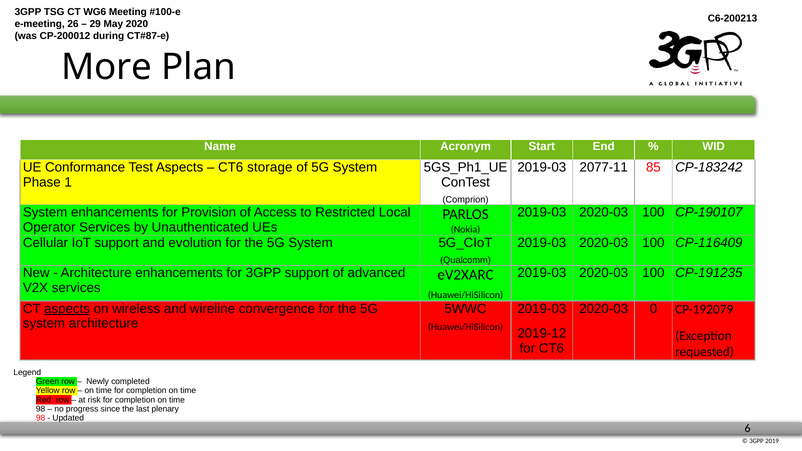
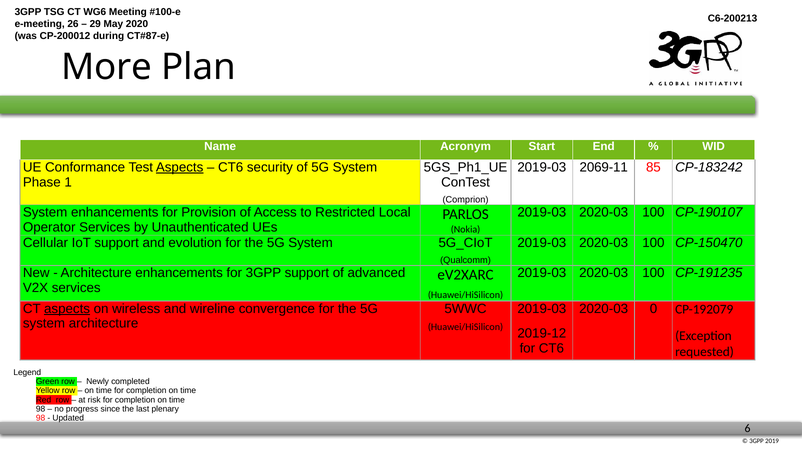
Aspects underline: none -> present (180, 167)
storage: storage -> security (270, 167)
2077-11: 2077-11 -> 2069-11 (604, 167)
CP-116409: CP-116409 -> CP-150470 (709, 243)
